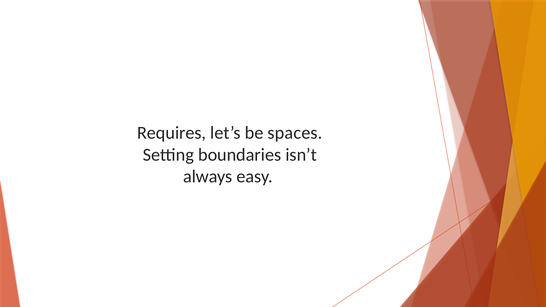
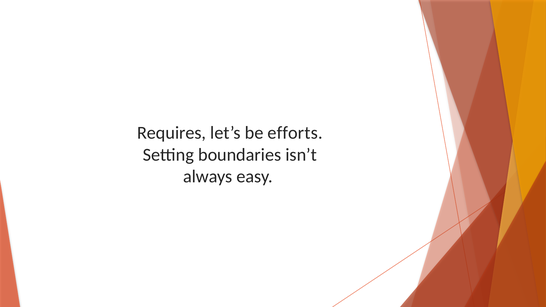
spaces: spaces -> efforts (295, 133)
